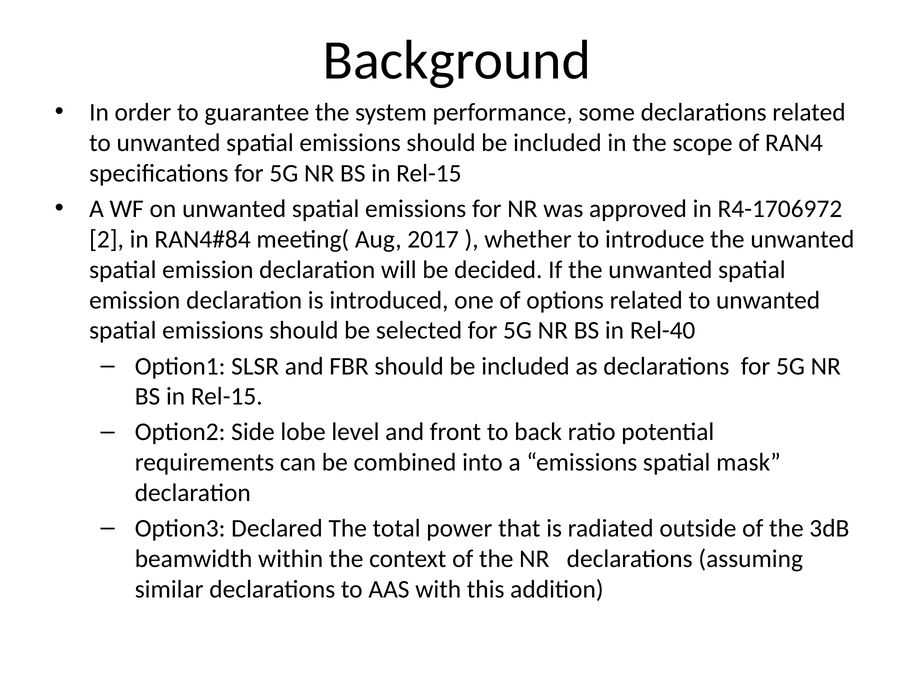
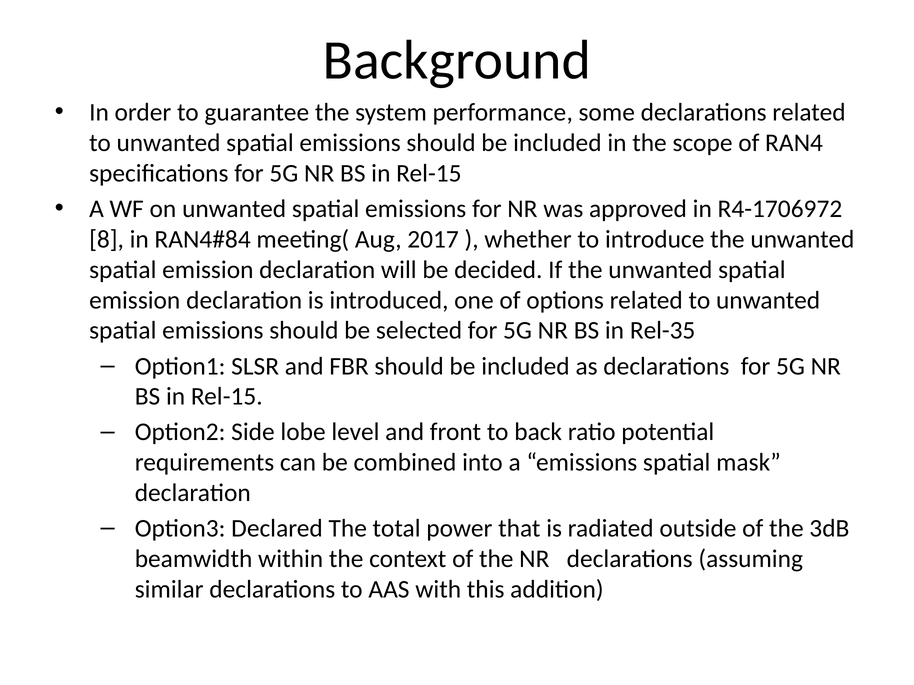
2: 2 -> 8 (107, 239)
Rel-40: Rel-40 -> Rel-35 (663, 331)
